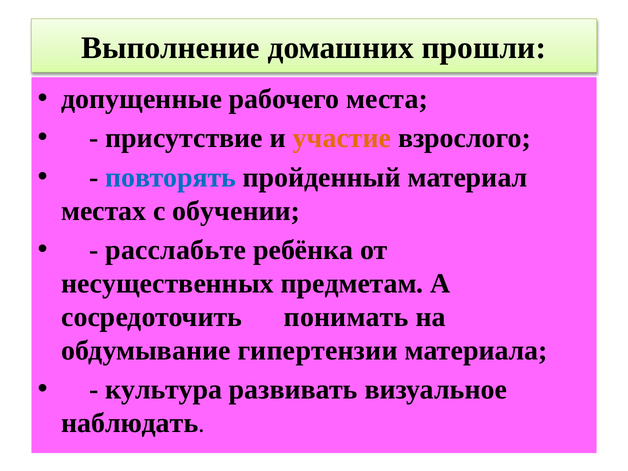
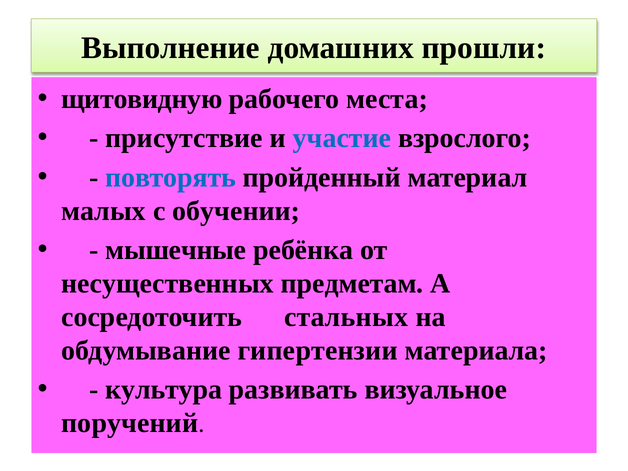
допущенные: допущенные -> щитовидную (142, 99)
участие colour: orange -> blue (342, 138)
местах: местах -> малых (104, 211)
расслабьте: расслабьте -> мышечные (176, 250)
понимать: понимать -> стальных (346, 317)
наблюдать: наблюдать -> поручений (130, 423)
